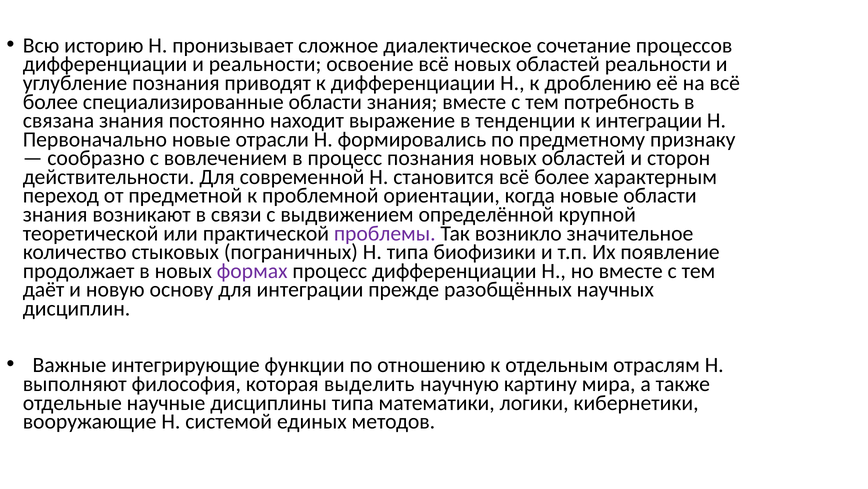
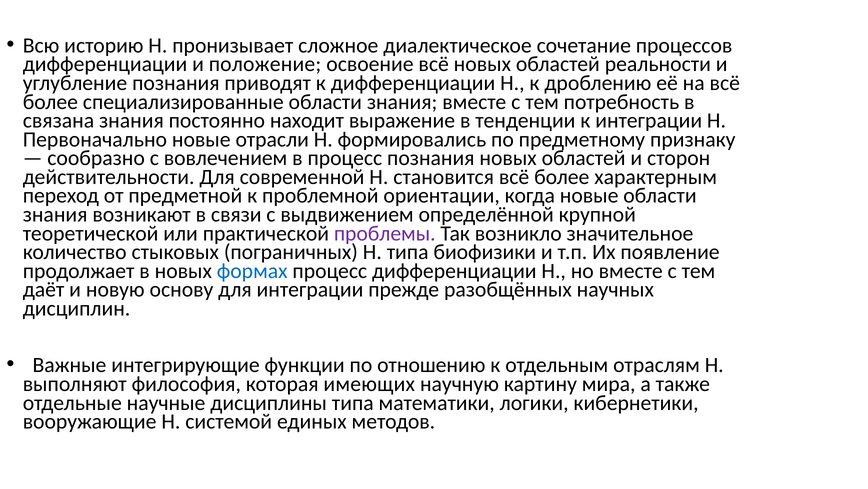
и реальности: реальности -> положение (265, 64)
формах colour: purple -> blue (252, 271)
выделить: выделить -> имеющих (369, 383)
